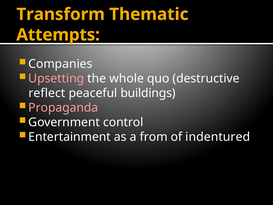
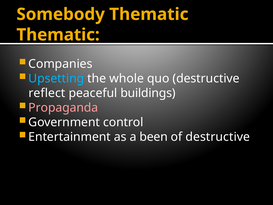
Transform: Transform -> Somebody (61, 14)
Attempts: Attempts -> Thematic (58, 35)
Upsetting colour: pink -> light blue (56, 78)
from: from -> been (154, 137)
of indentured: indentured -> destructive (218, 137)
